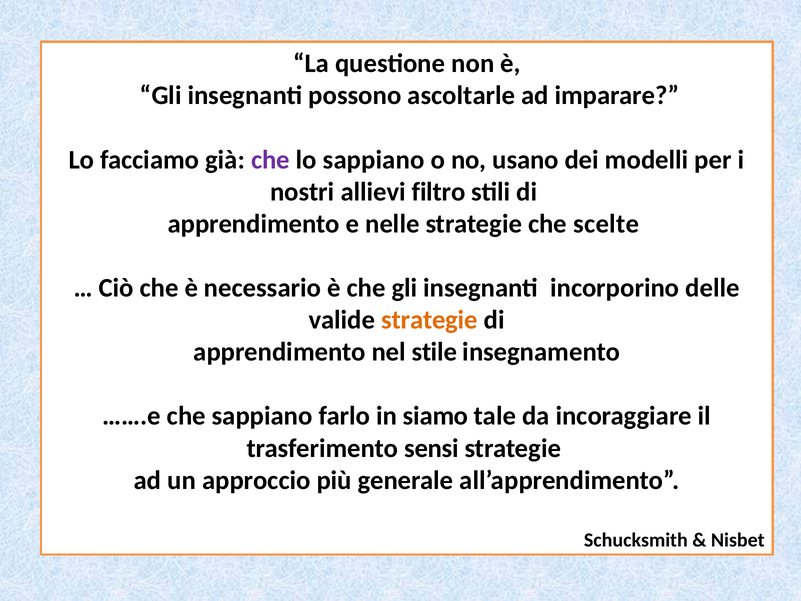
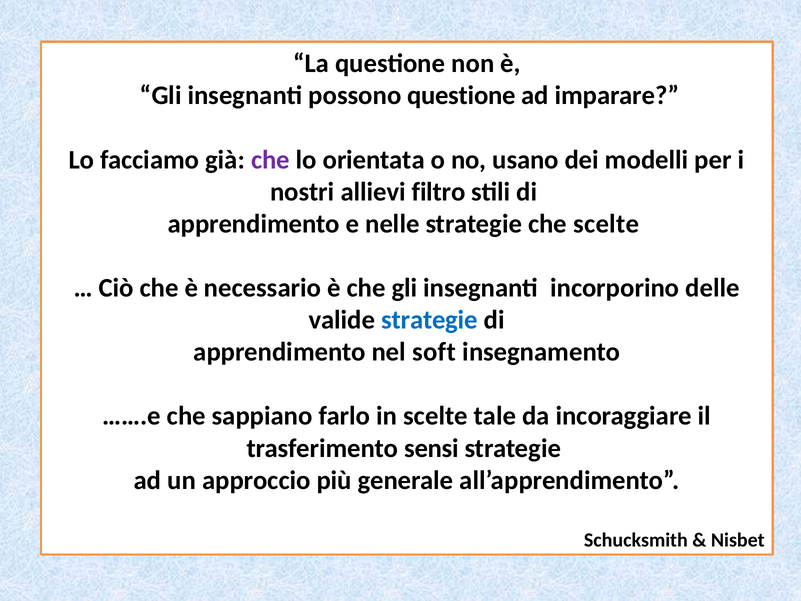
possono ascoltarle: ascoltarle -> questione (461, 96)
lo sappiano: sappiano -> orientata (374, 160)
strategie colour: orange -> blue (429, 320)
stile: stile -> soft (434, 352)
in siamo: siamo -> scelte (435, 416)
